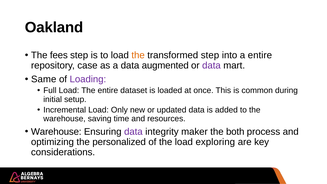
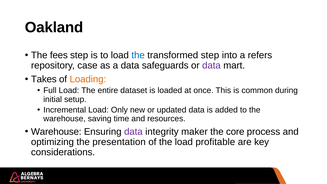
the colour: orange -> blue (138, 55)
a entire: entire -> refers (260, 55)
augmented: augmented -> safeguards (165, 66)
Same: Same -> Takes (44, 79)
Loading colour: purple -> orange (88, 79)
both: both -> core (235, 132)
personalized: personalized -> presentation (119, 142)
exploring: exploring -> profitable (215, 142)
